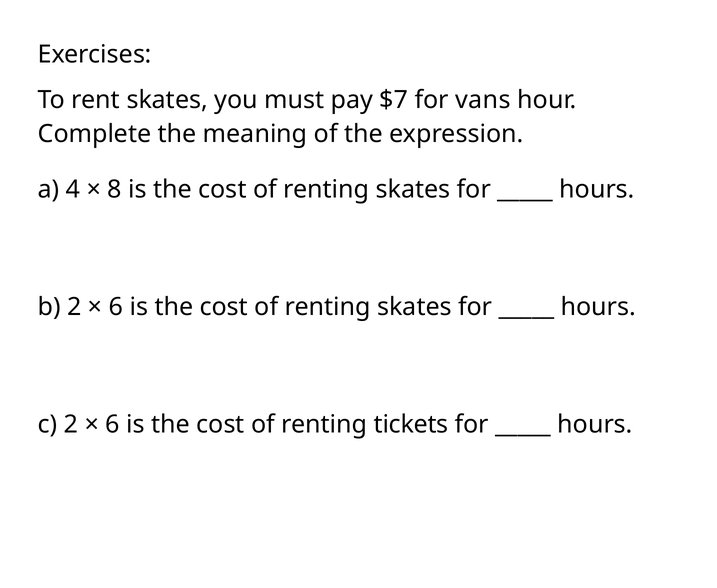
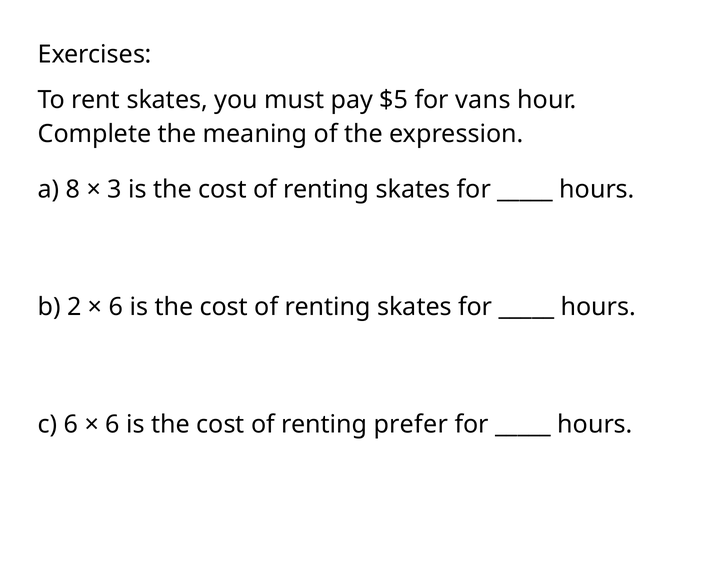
$7: $7 -> $5 (394, 100)
4: 4 -> 8 (73, 189)
8: 8 -> 3 (115, 189)
c 2: 2 -> 6 (71, 424)
tickets: tickets -> prefer (411, 424)
